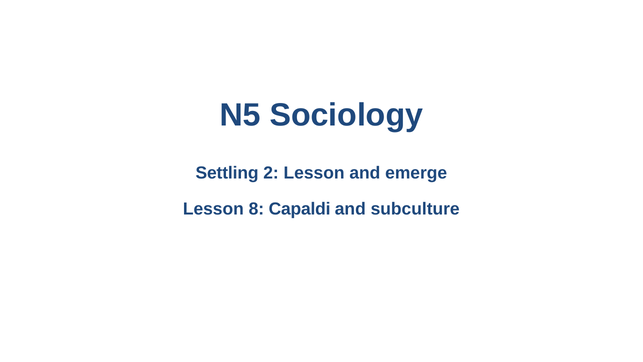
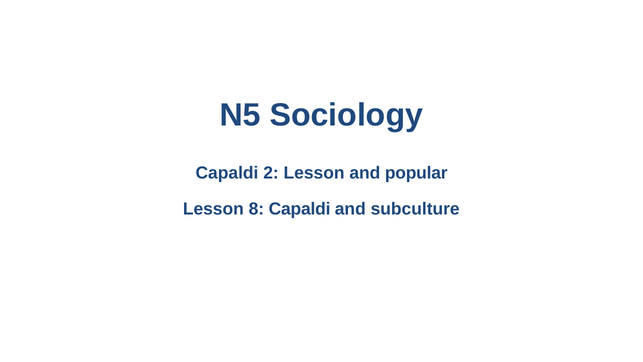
Settling: Settling -> Capaldi (227, 173)
emerge: emerge -> popular (416, 173)
